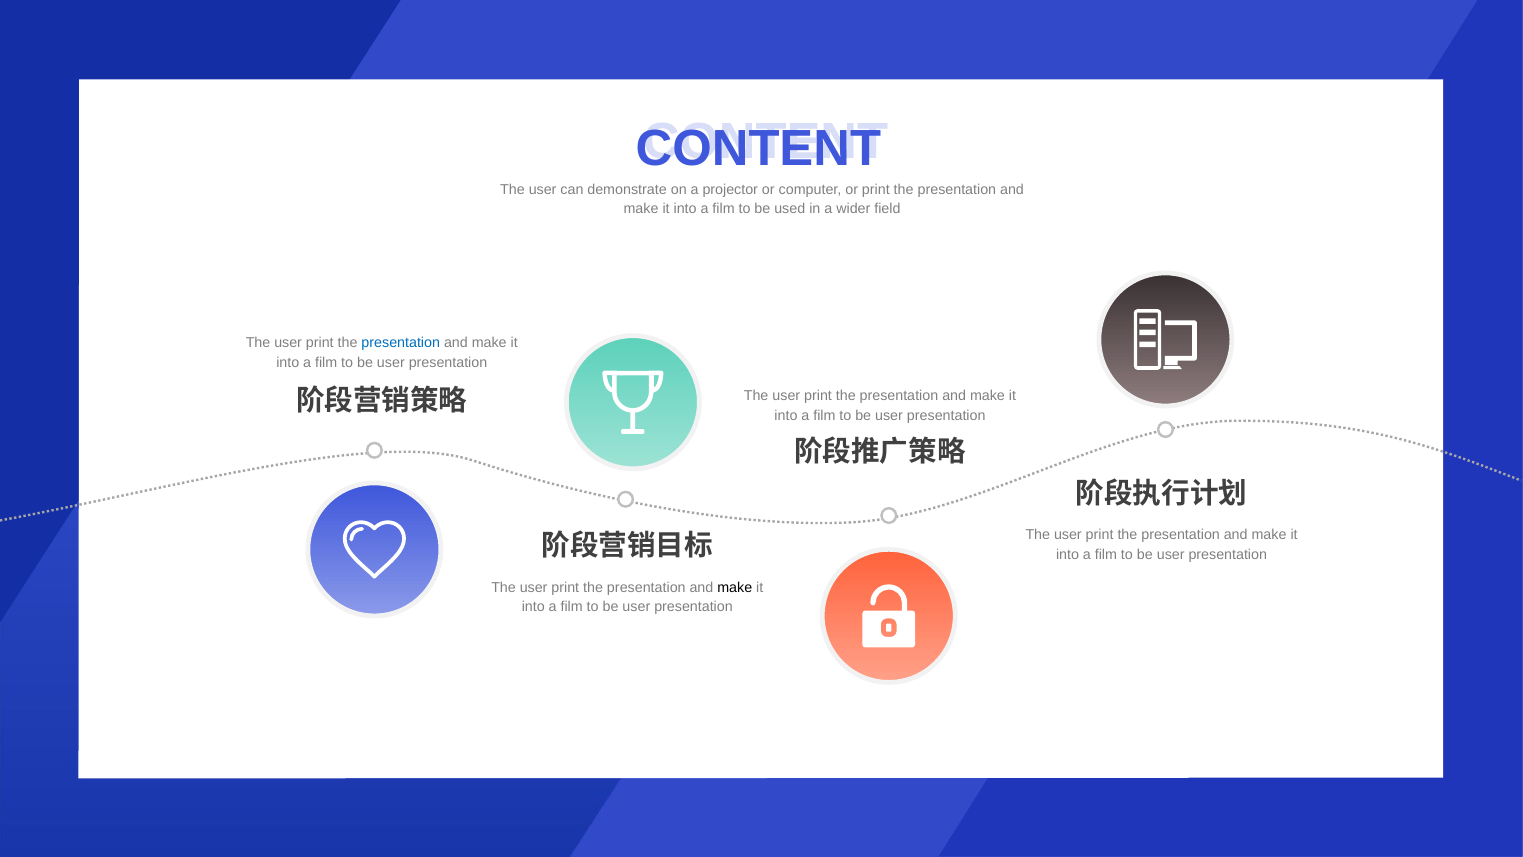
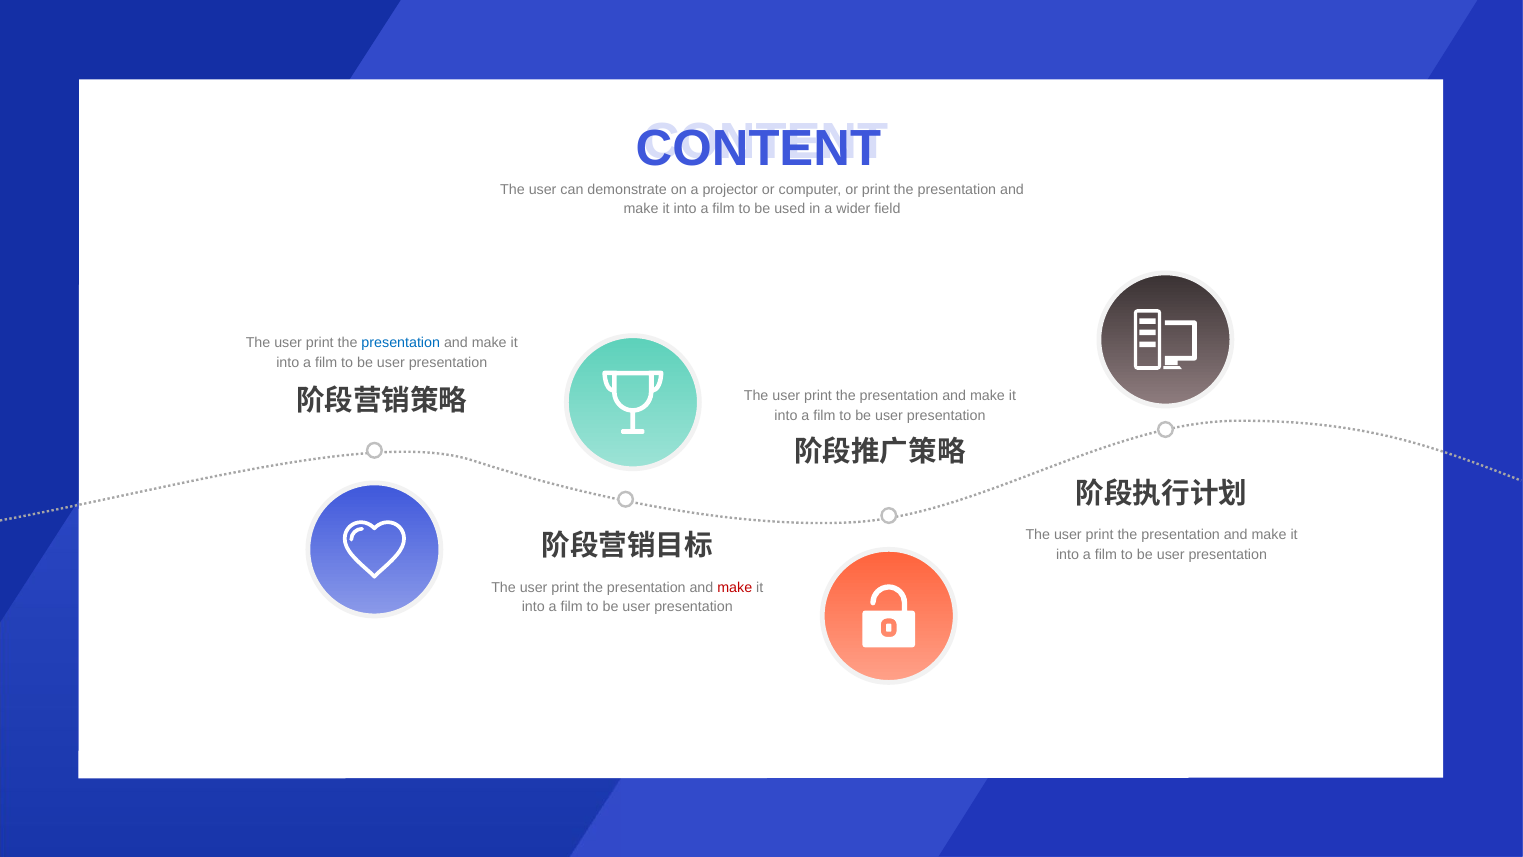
make colour: black -> red (735, 587)
